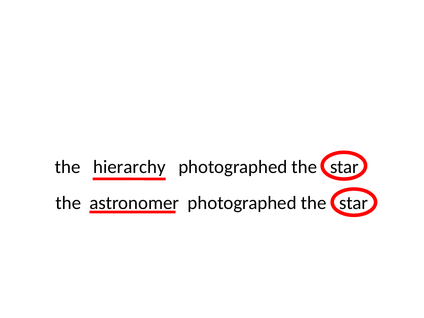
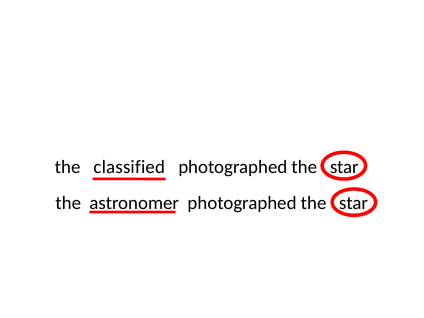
hierarchy: hierarchy -> classified (129, 167)
